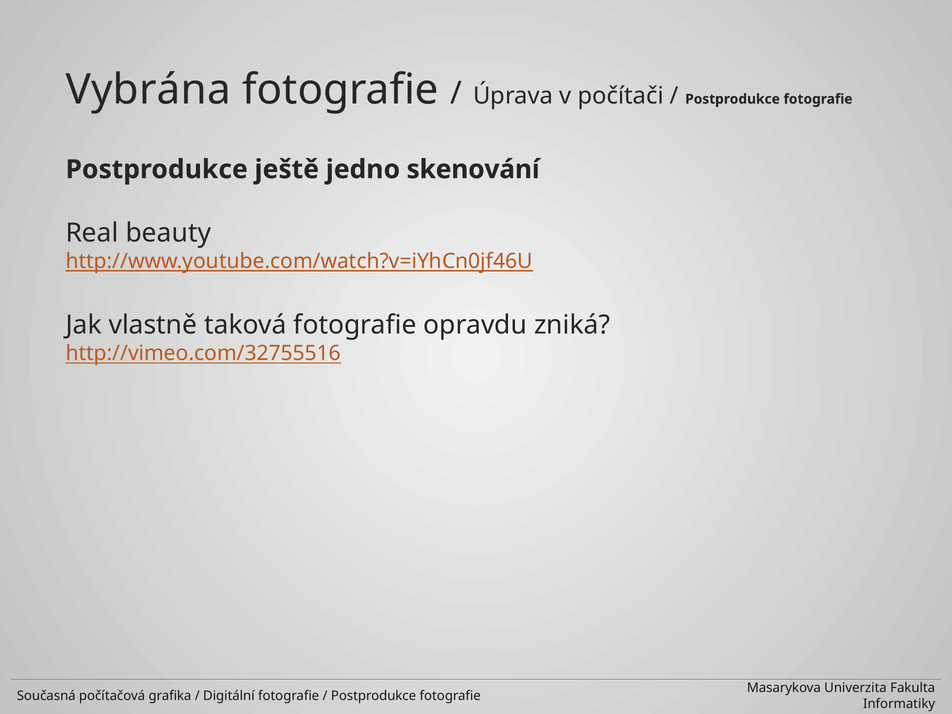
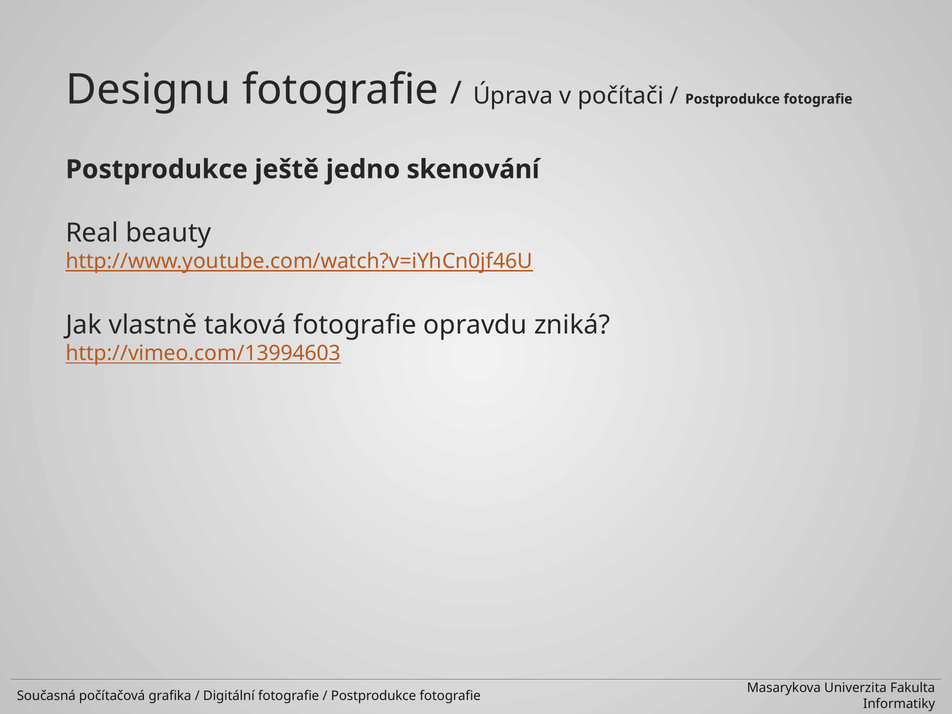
Vybrána: Vybrána -> Designu (148, 90)
http://vimeo.com/32755516: http://vimeo.com/32755516 -> http://vimeo.com/13994603 (203, 353)
